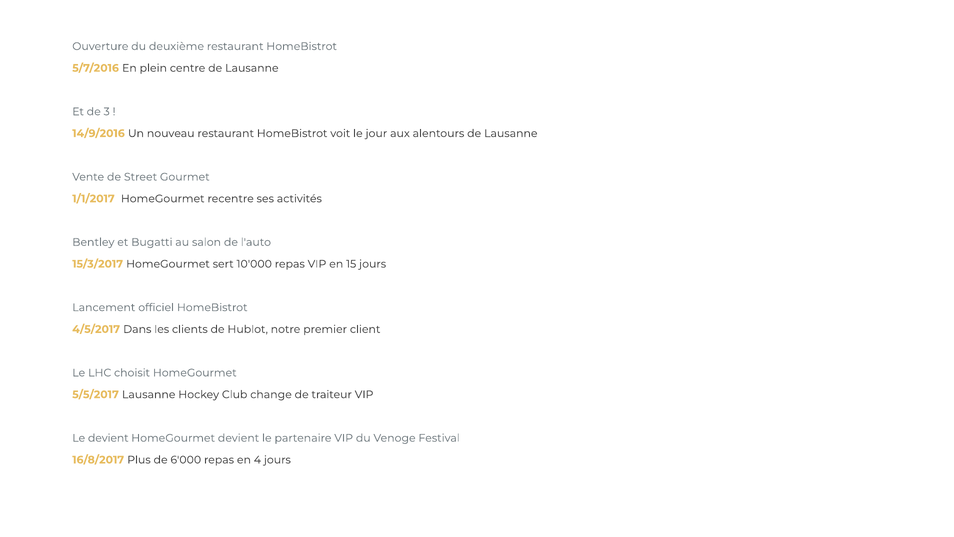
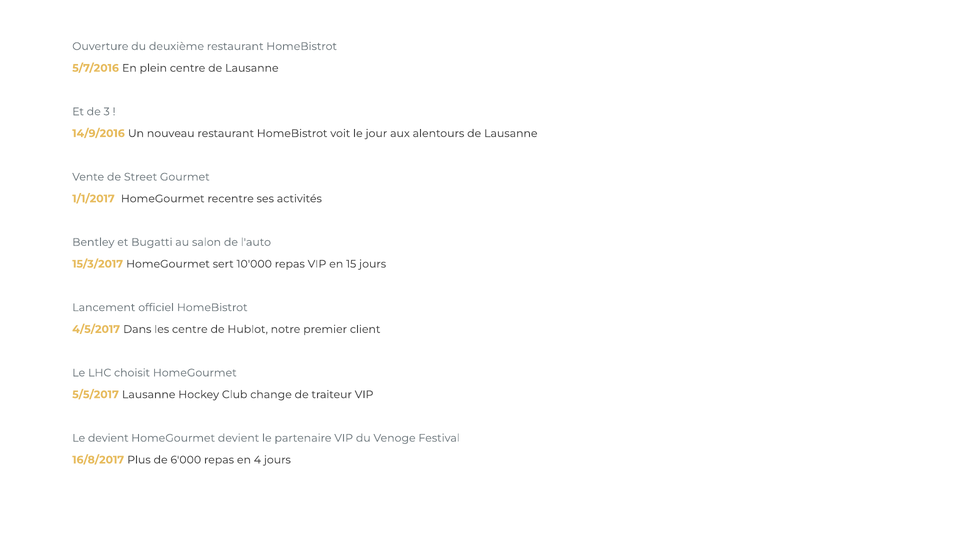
les clients: clients -> centre (190, 329)
